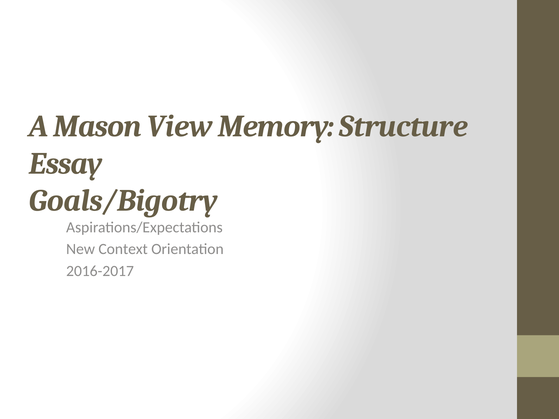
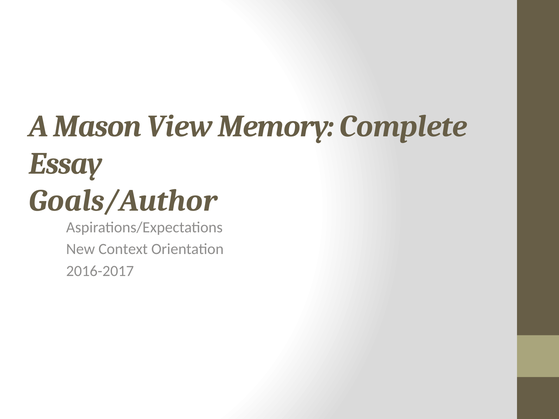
Structure: Structure -> Complete (403, 126)
Goals/Bigotry: Goals/Bigotry -> Goals/Author (123, 201)
